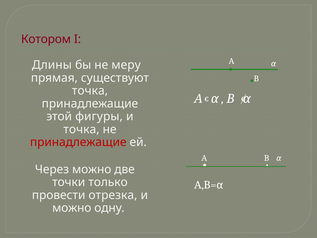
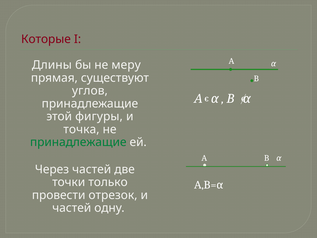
Котором: Котором -> Которые (46, 39)
точка: точка -> углов (90, 91)
принадлежащие colour: red -> green (78, 142)
Через можно: можно -> частей (92, 169)
отрезка: отрезка -> отрезок (113, 195)
можно: можно -> частей (72, 208)
